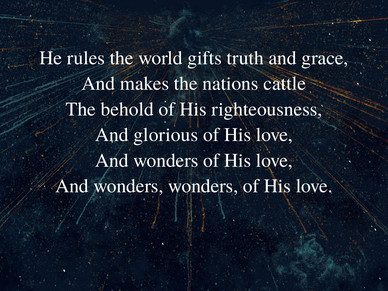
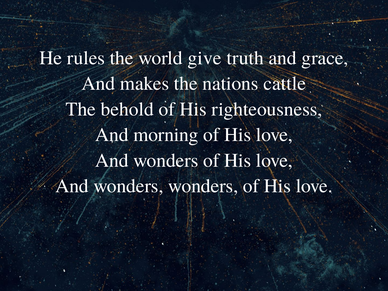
gifts: gifts -> give (205, 58)
glorious: glorious -> morning (166, 135)
